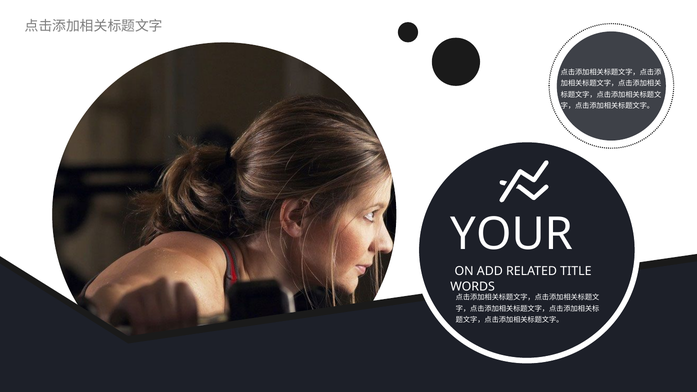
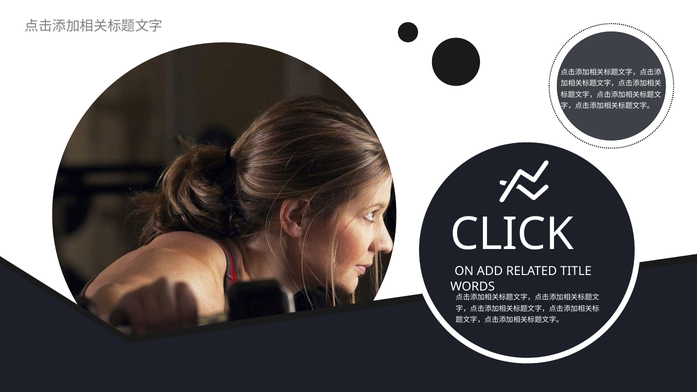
YOUR: YOUR -> CLICK (512, 234)
